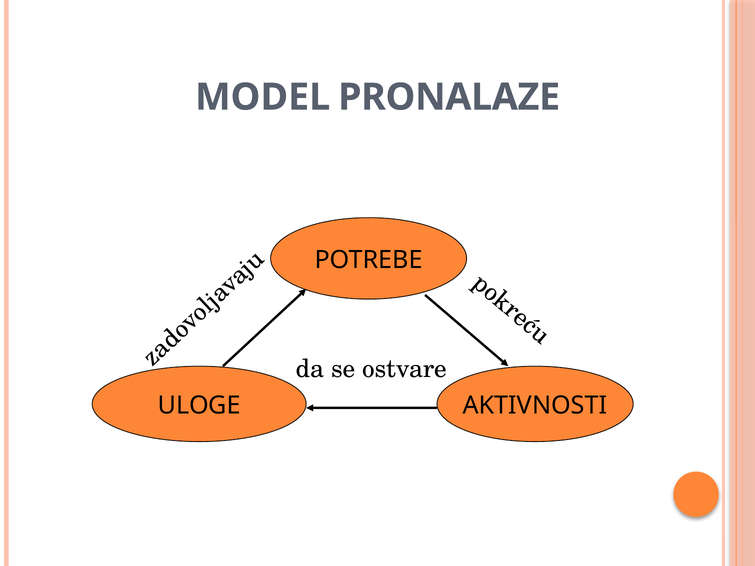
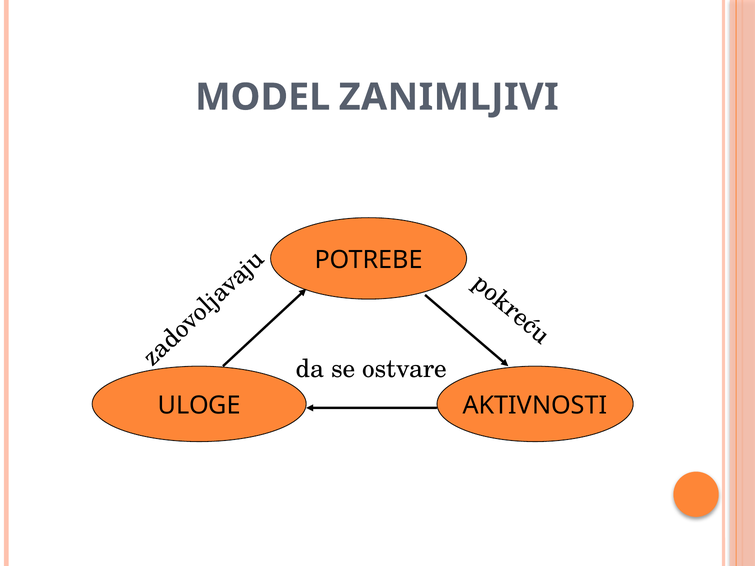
PRONALAZE: PRONALAZE -> ZANIMLJIVI (449, 97)
